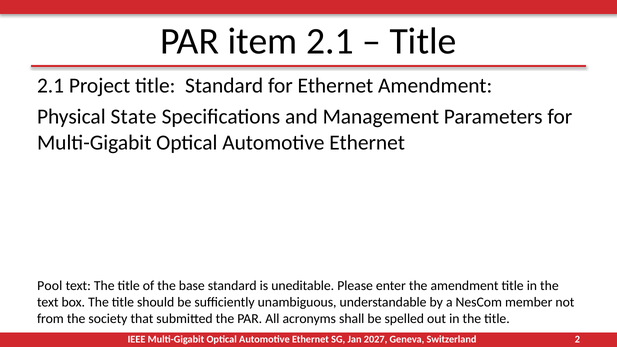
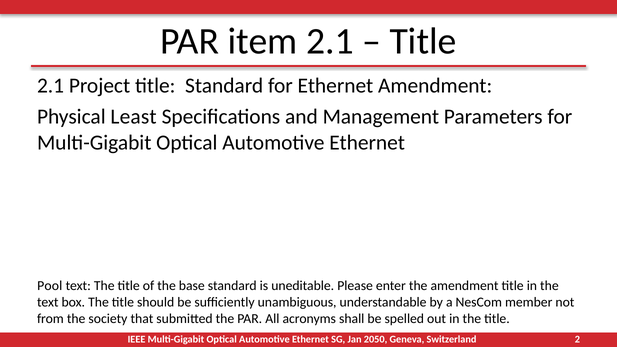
State: State -> Least (134, 117)
2027: 2027 -> 2050 (376, 339)
